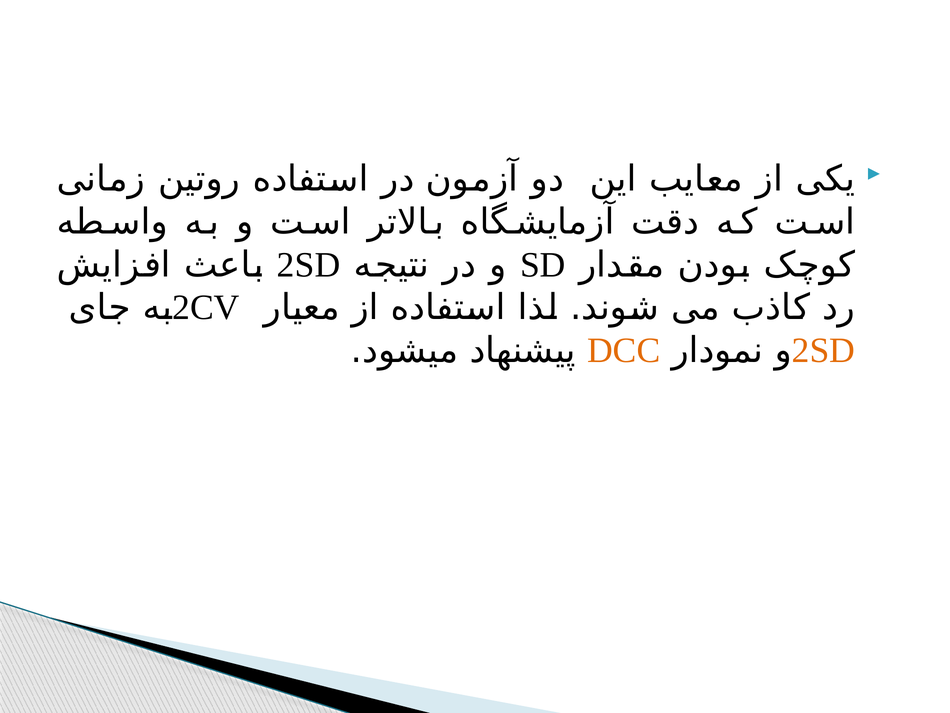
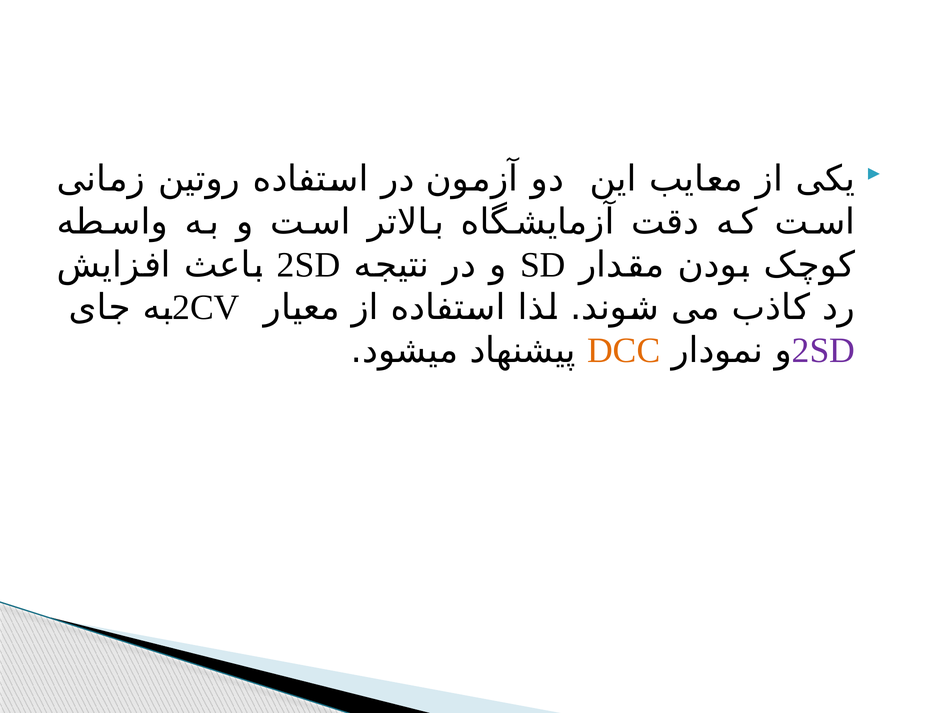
2SD colour: orange -> purple (823, 350)
